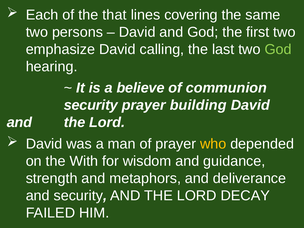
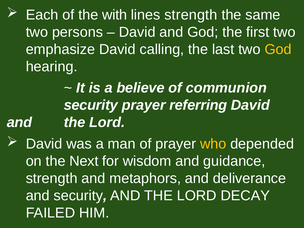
that: that -> with (115, 15)
lines covering: covering -> strength (191, 15)
God colour: light green -> yellow (278, 49)
building: building -> referring (198, 105)
With: With -> Next (84, 161)
